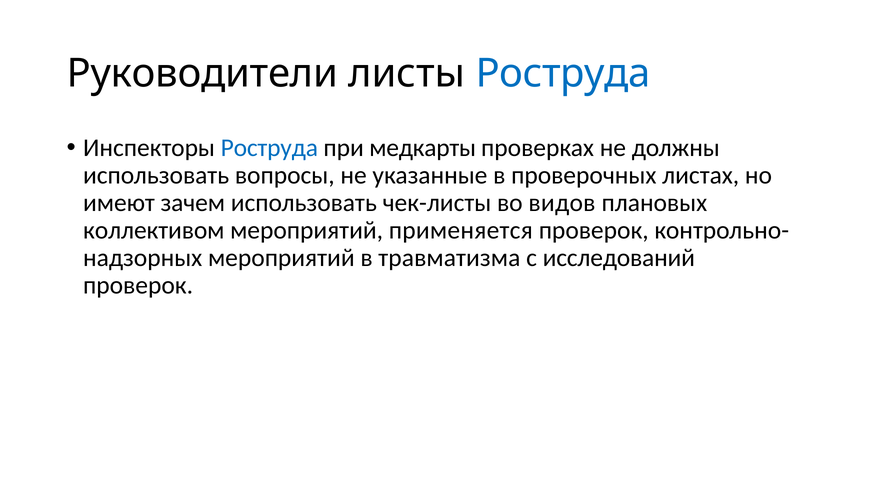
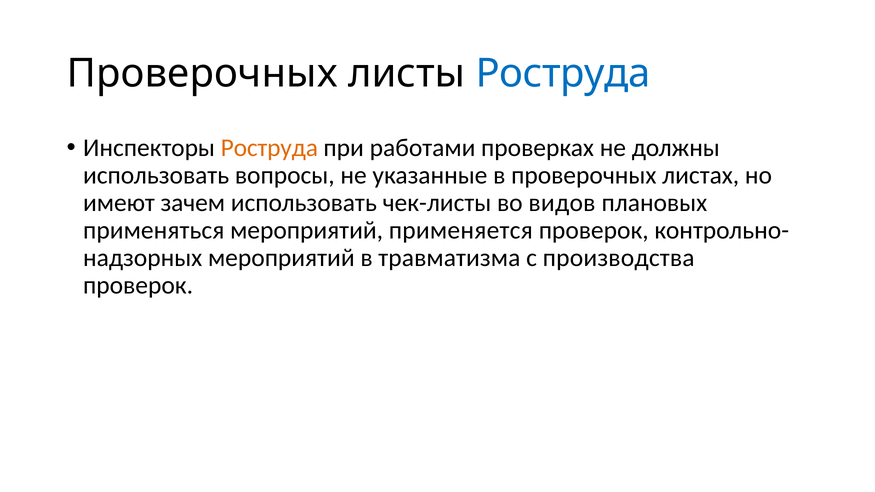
Руководители: Руководители -> Проверочных (202, 74)
Роструда colour: blue -> orange (269, 148)
медкарты: медкарты -> работами (423, 148)
коллективом: коллективом -> применяться (154, 230)
исследований: исследований -> производства (619, 258)
